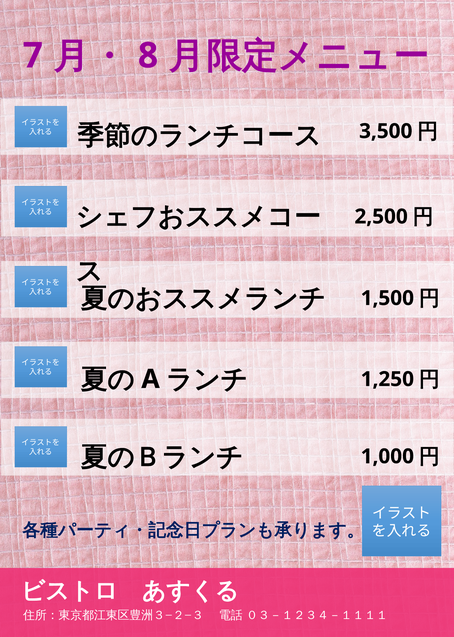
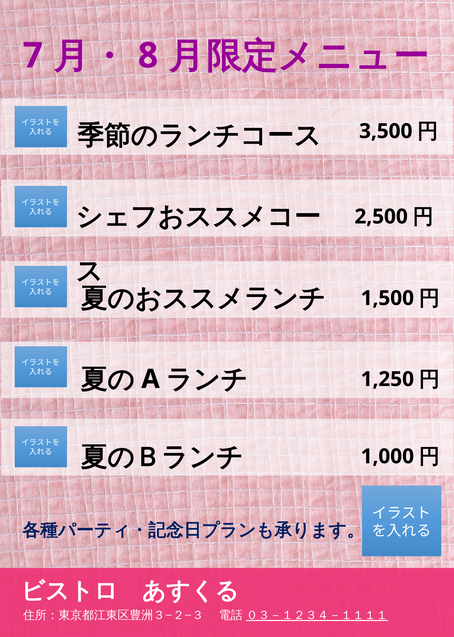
０３－１２３４－１１１１ underline: none -> present (317, 615)
